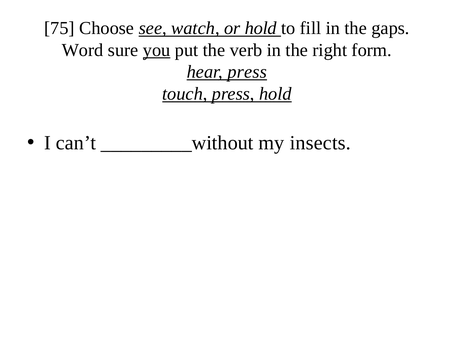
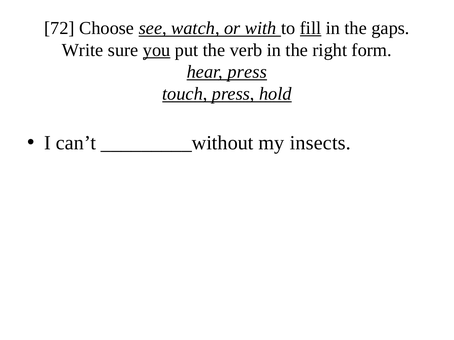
75: 75 -> 72 (59, 28)
or hold: hold -> with (261, 28)
fill underline: none -> present (311, 28)
Word: Word -> Write (83, 50)
